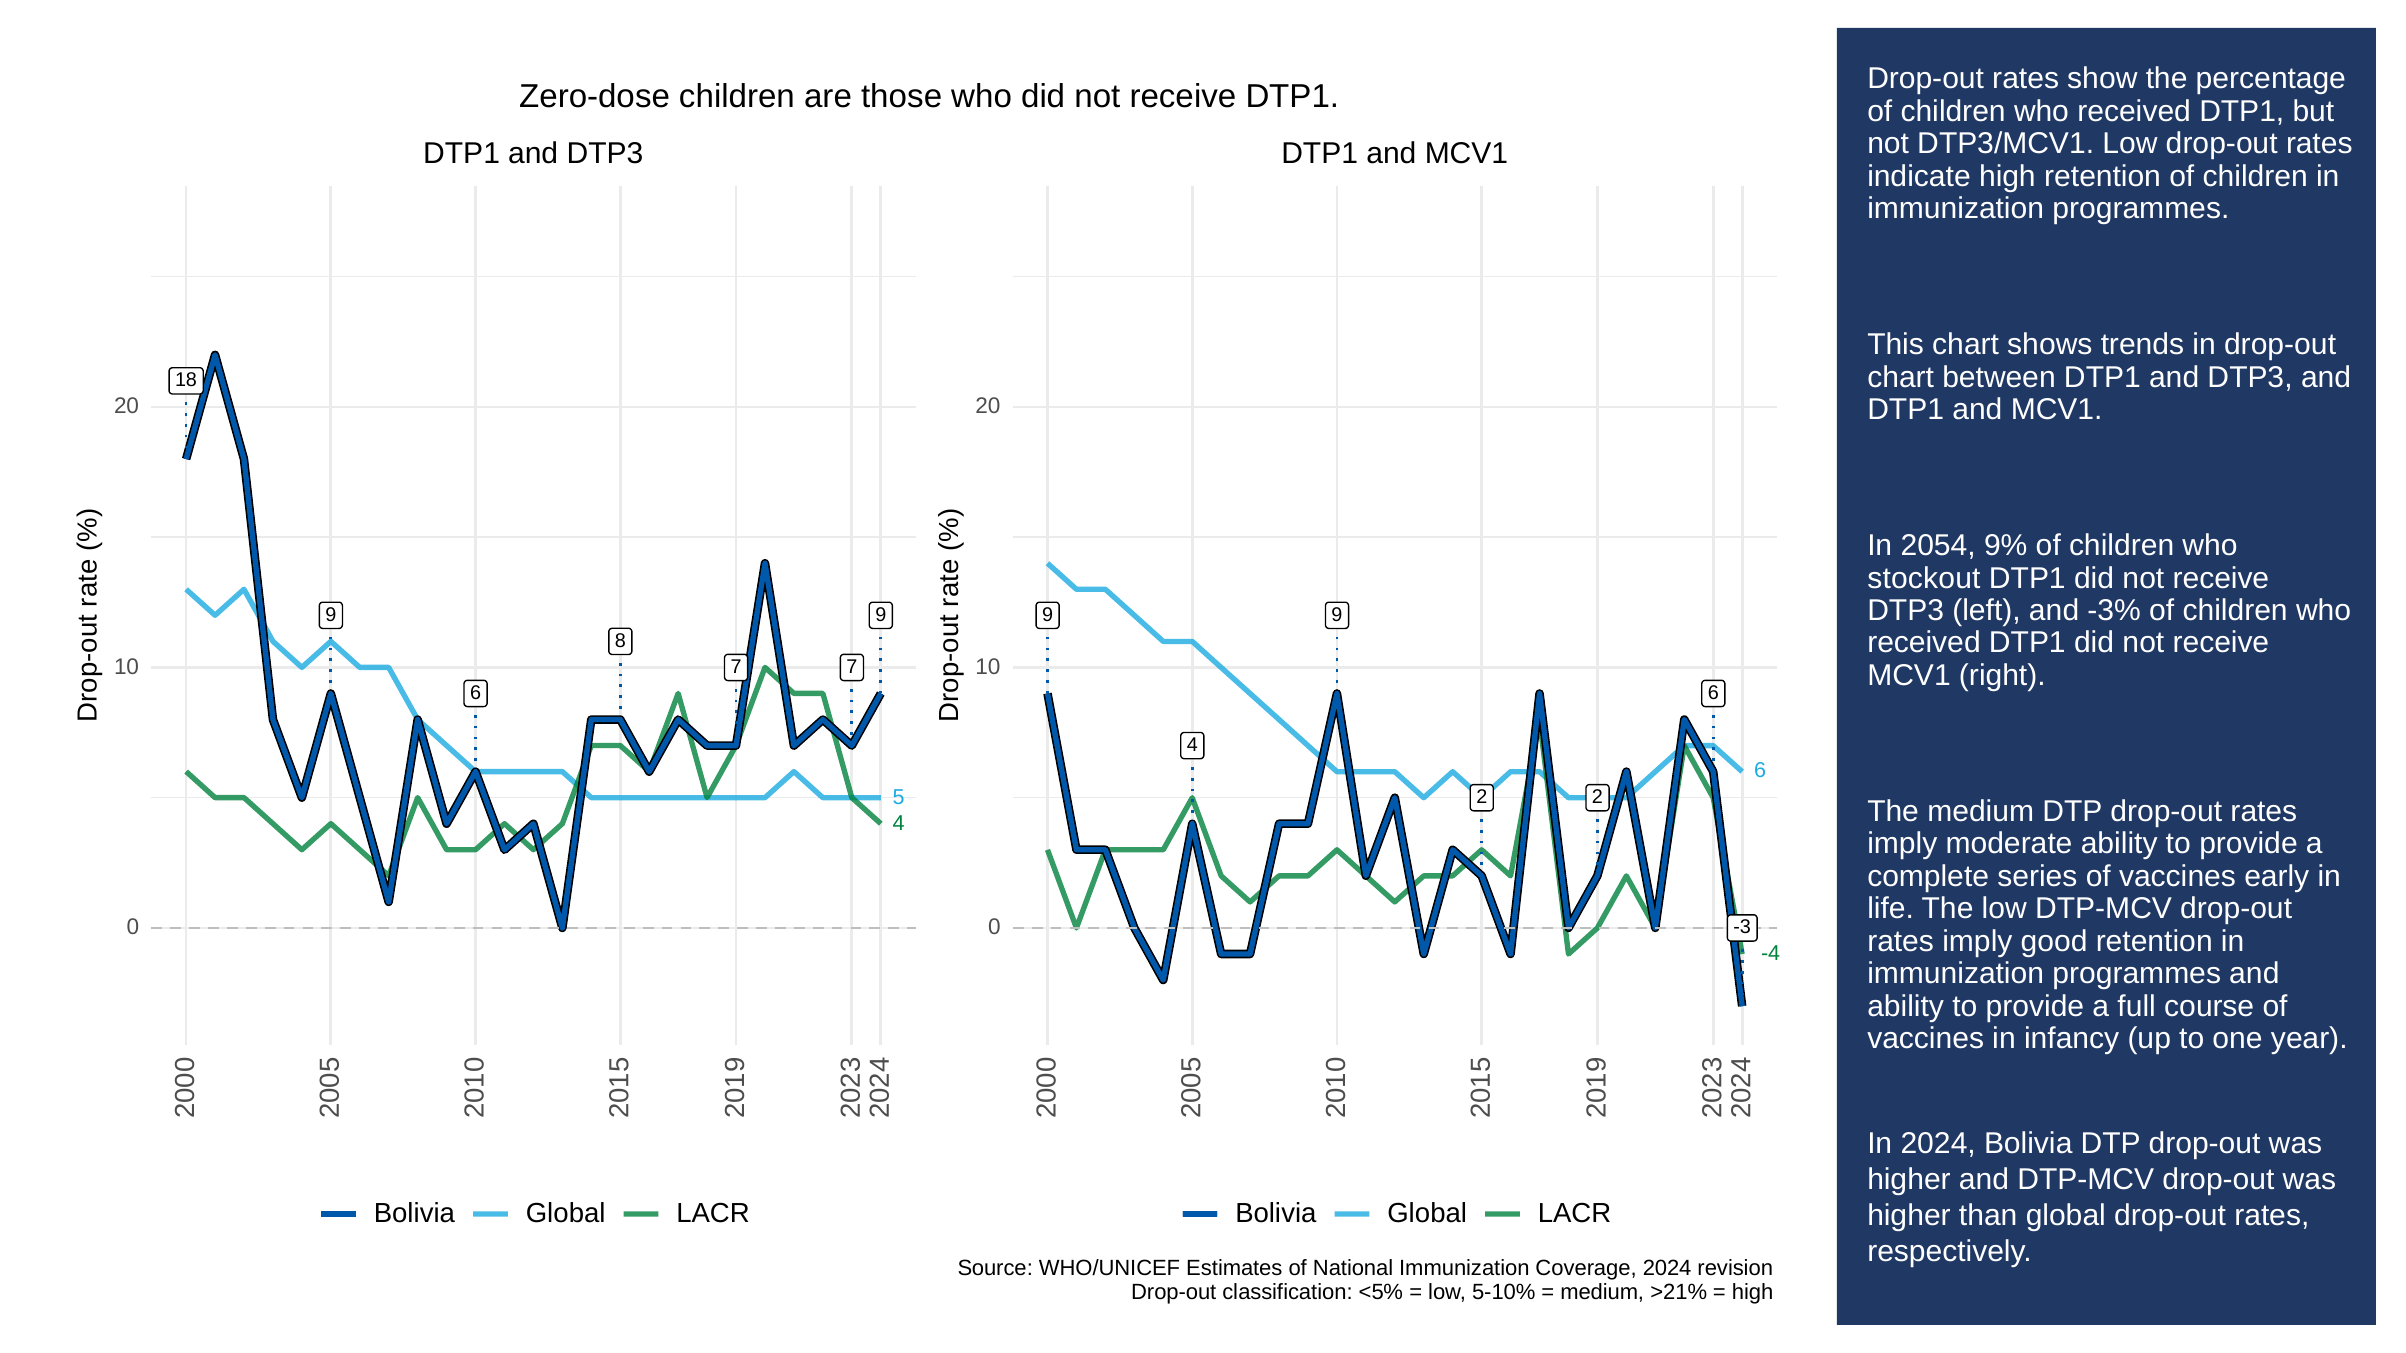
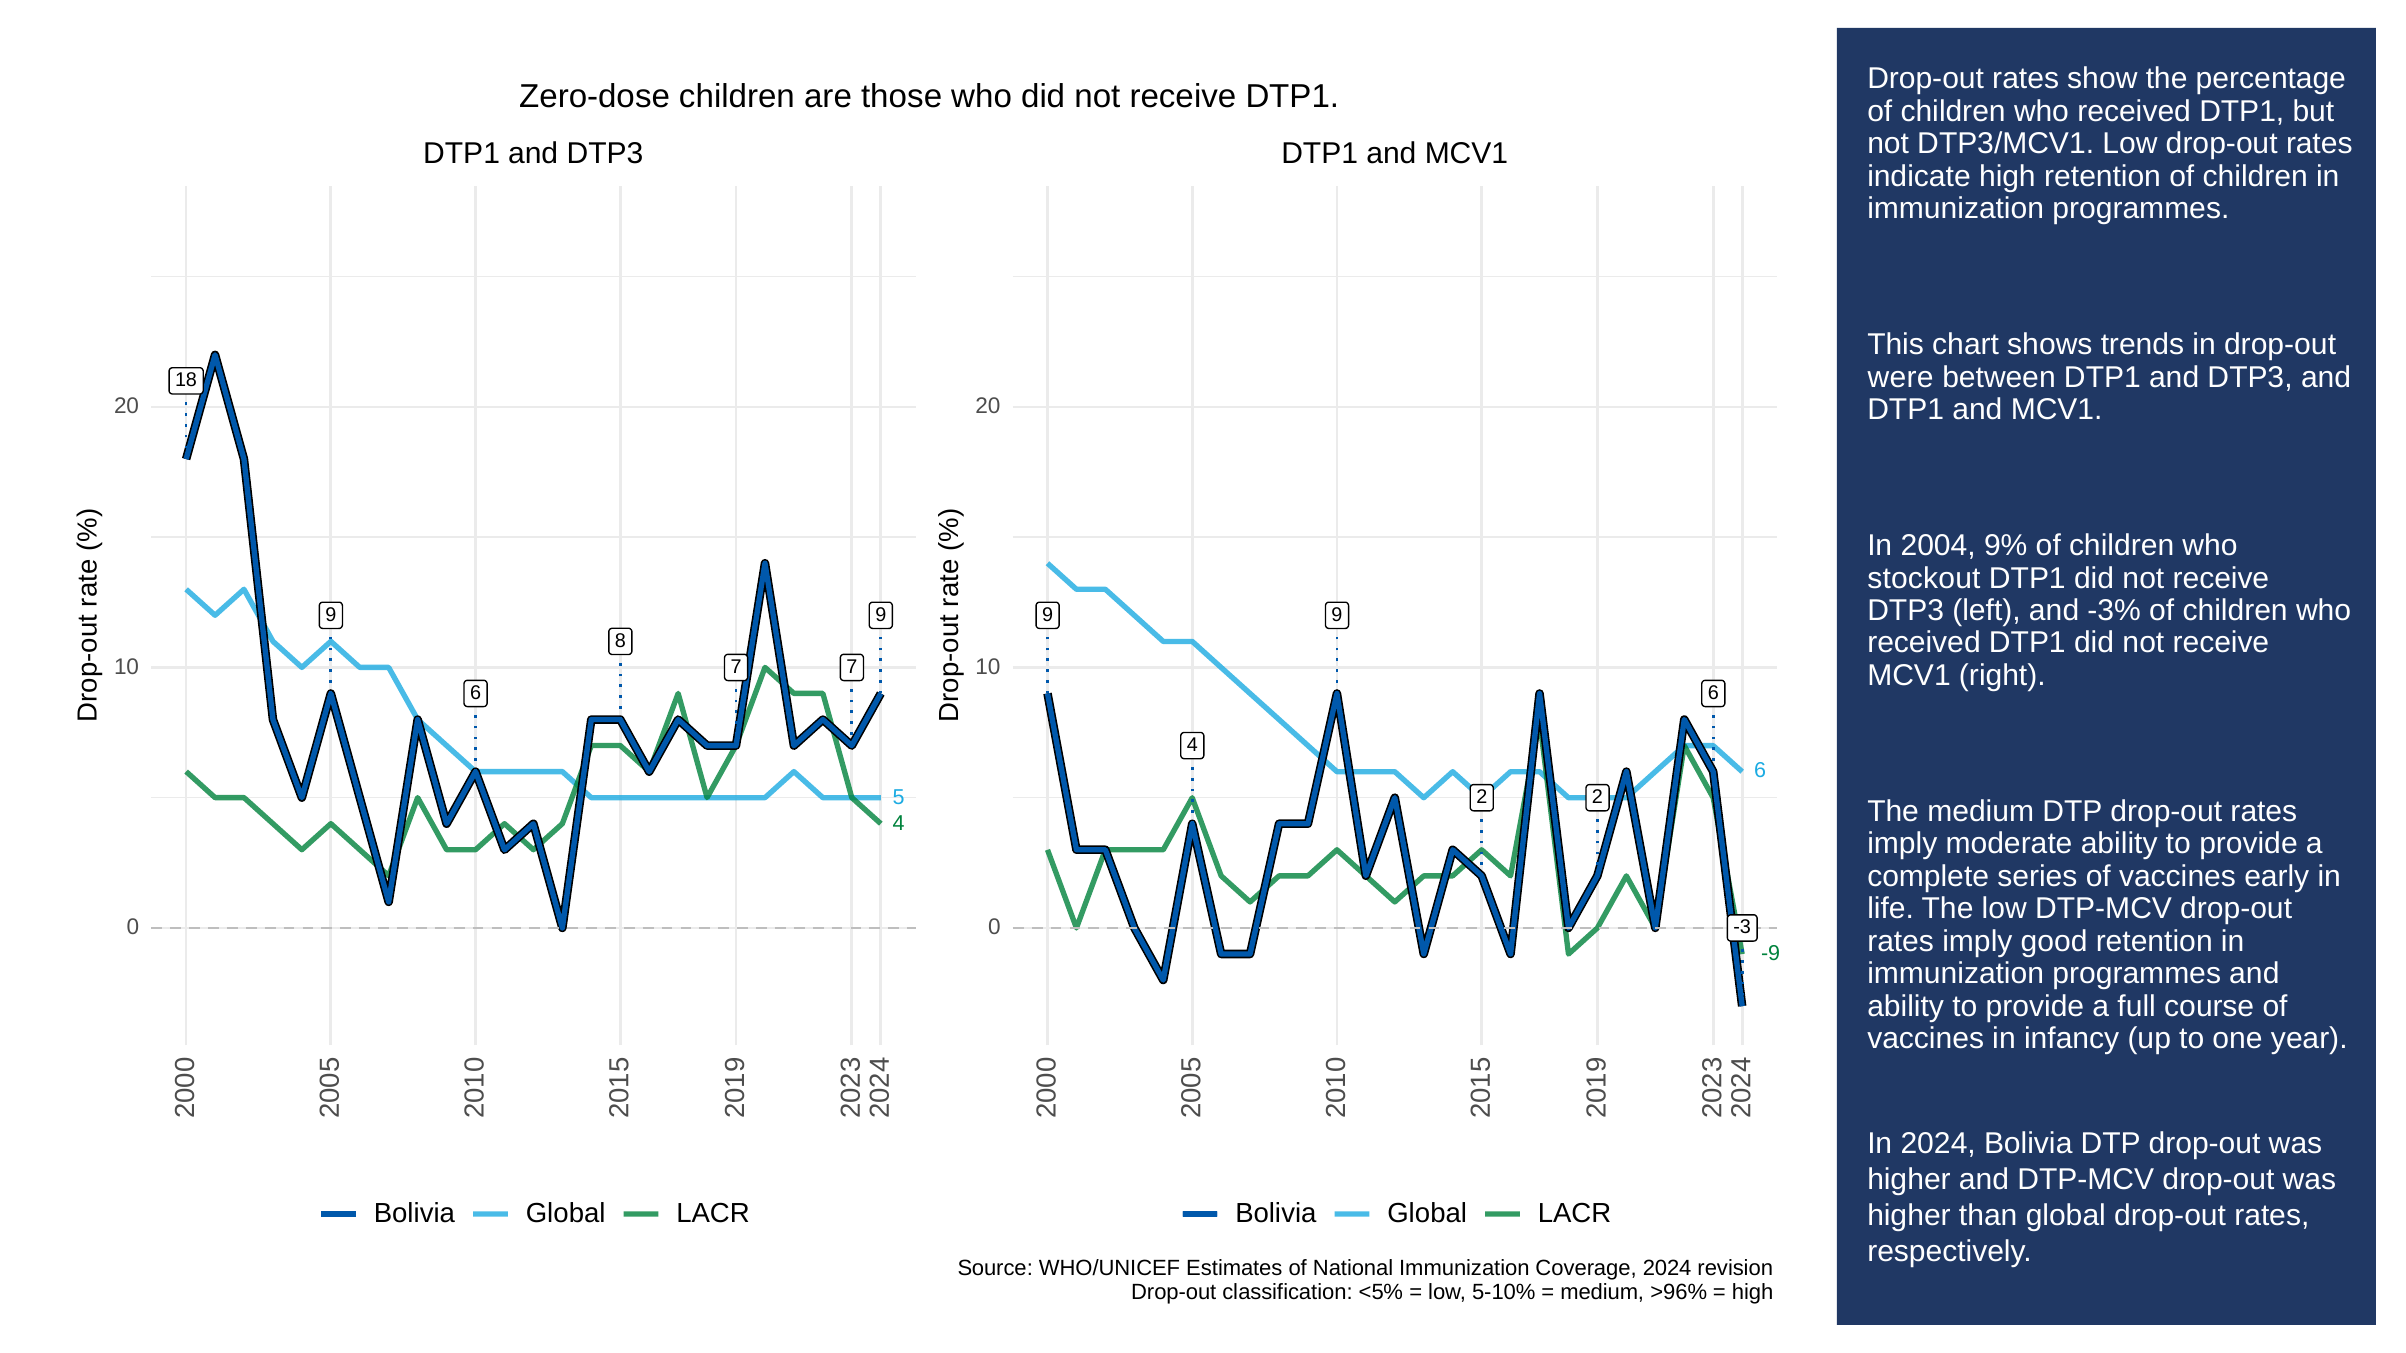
chart: chart -> were (1901, 377)
2054: 2054 -> 2004 (1938, 546)
-4: -4 -> -9 (1771, 954)
>21%: >21% -> >96% (1679, 1292)
